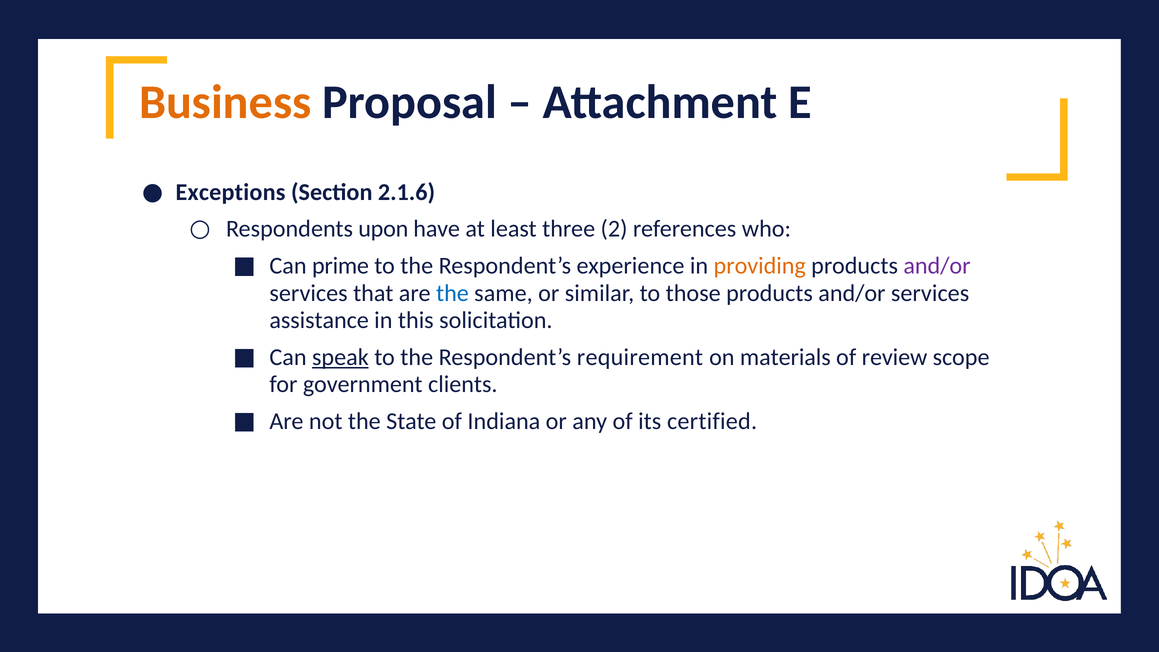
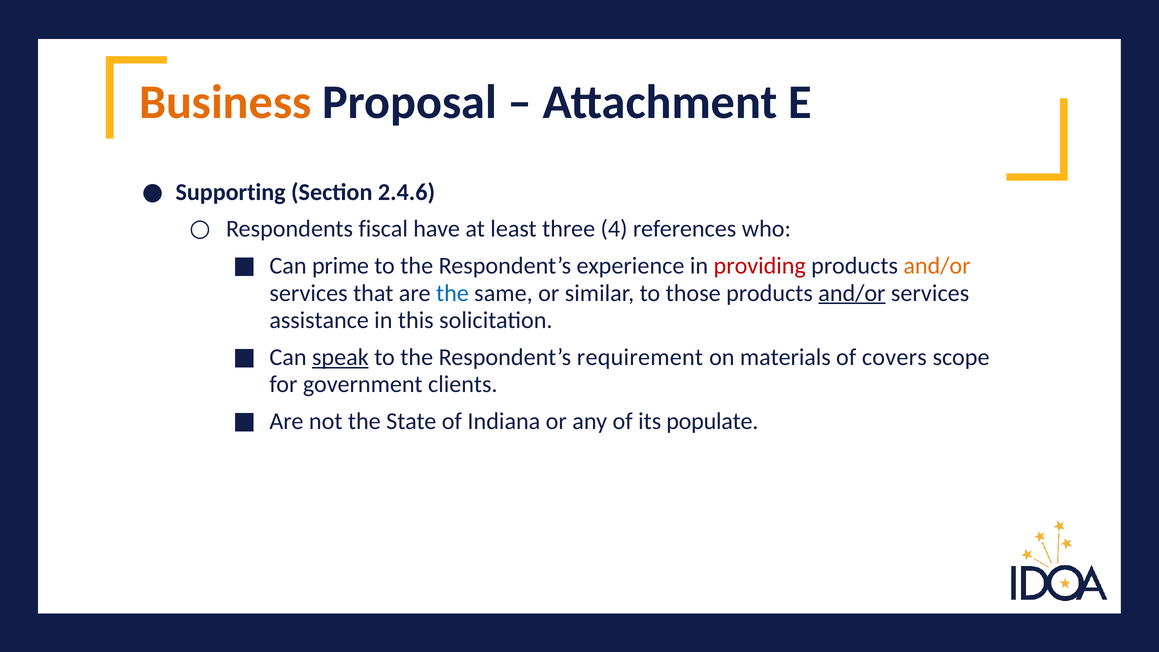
Exceptions: Exceptions -> Supporting (231, 192)
2.1.6: 2.1.6 -> 2.4.6 (406, 192)
upon: upon -> fiscal (383, 229)
2: 2 -> 4 (614, 229)
providing colour: orange -> red (760, 266)
and/or colour: purple -> orange (937, 266)
and/or underline: none -> present (852, 293)
review: review -> covers (894, 357)
certified: certified -> populate (712, 421)
